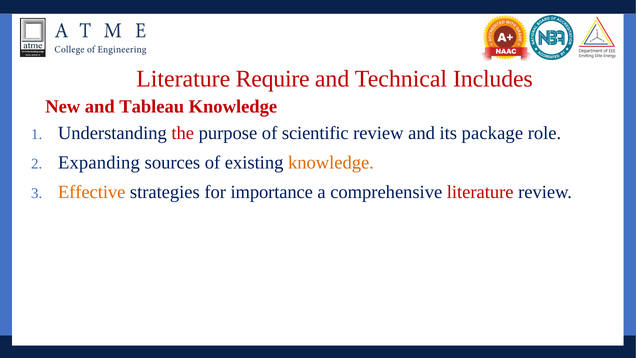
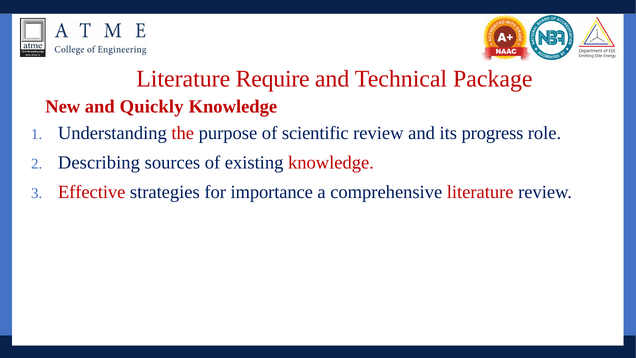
Includes: Includes -> Package (493, 79)
Tableau: Tableau -> Quickly (152, 107)
package: package -> progress (493, 133)
Expanding: Expanding -> Describing (99, 162)
knowledge colour: orange -> red (331, 162)
Effective colour: orange -> red (92, 192)
